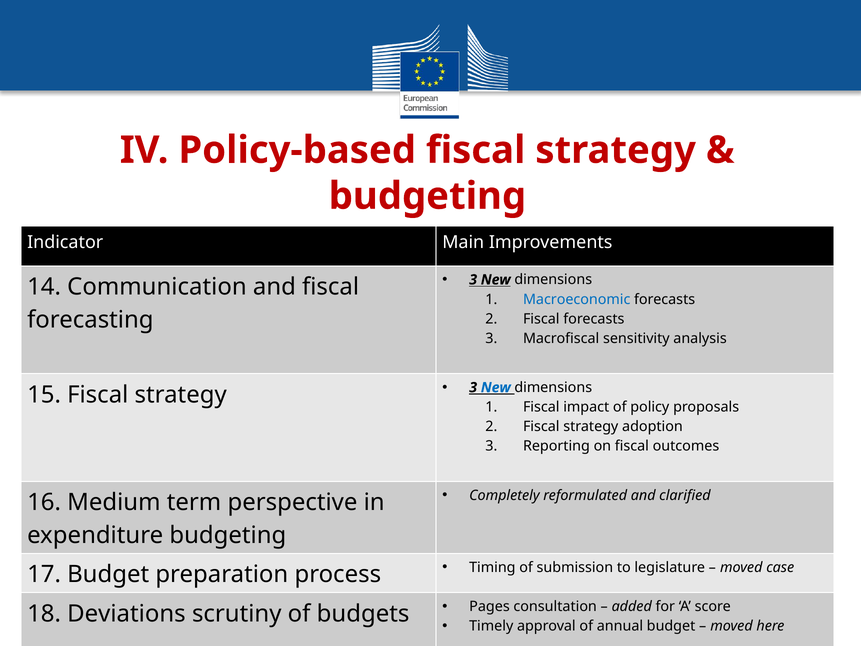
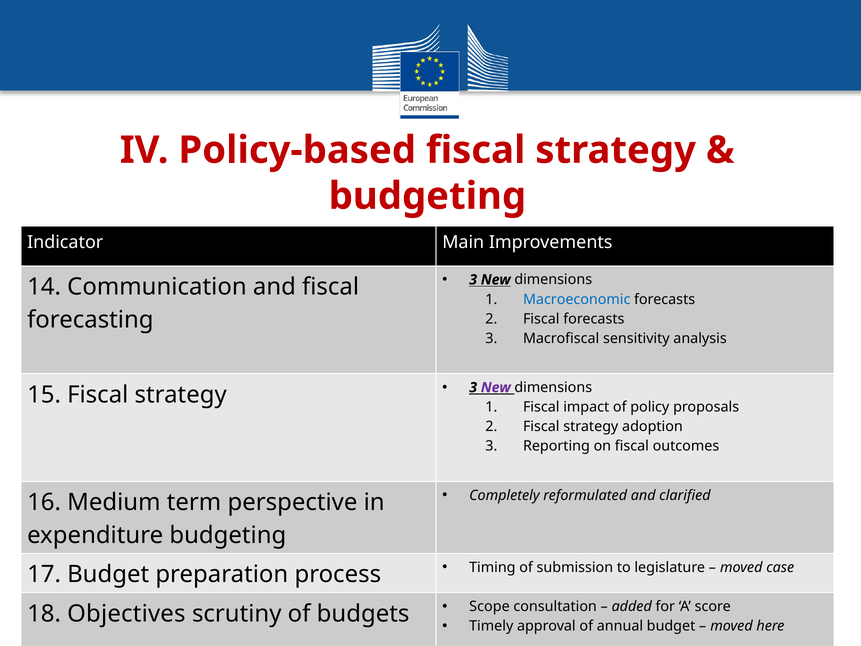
New colour: blue -> purple (496, 387)
Pages: Pages -> Scope (489, 606)
Deviations: Deviations -> Objectives (126, 613)
